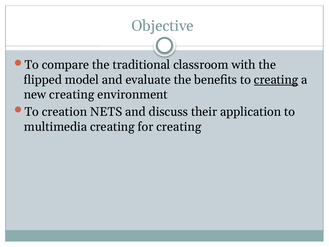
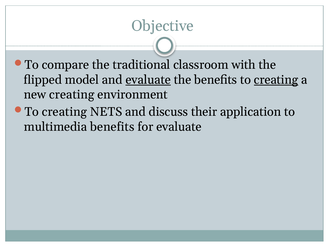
evaluate underline: none -> present (148, 80)
creation: creation -> creating (64, 112)
multimedia creating: creating -> benefits (112, 127)
for creating: creating -> evaluate (179, 127)
